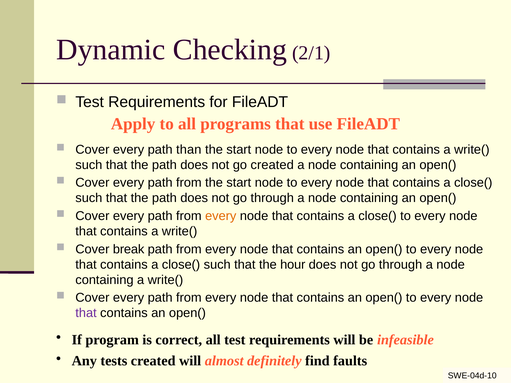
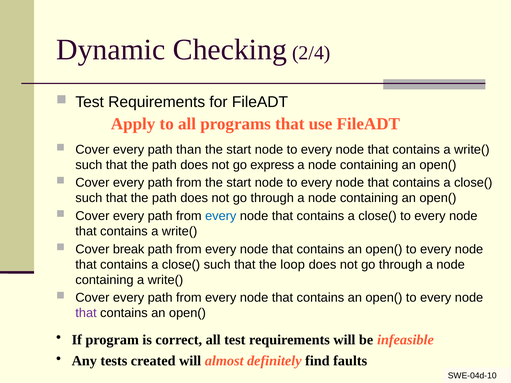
2/1: 2/1 -> 2/4 (311, 53)
go created: created -> express (272, 165)
every colour: orange -> blue (221, 216)
hour: hour -> loop (293, 265)
